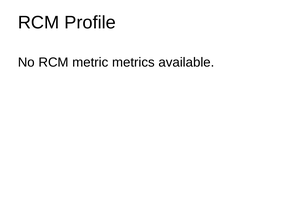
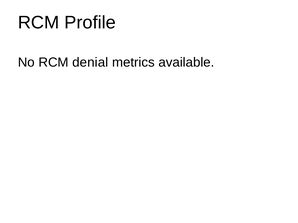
metric: metric -> denial (90, 62)
